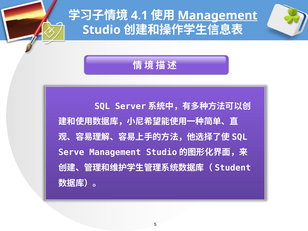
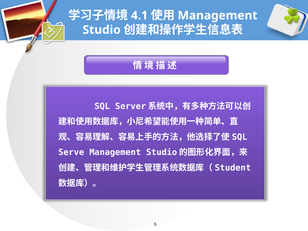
Management underline: present -> none (218, 15)
